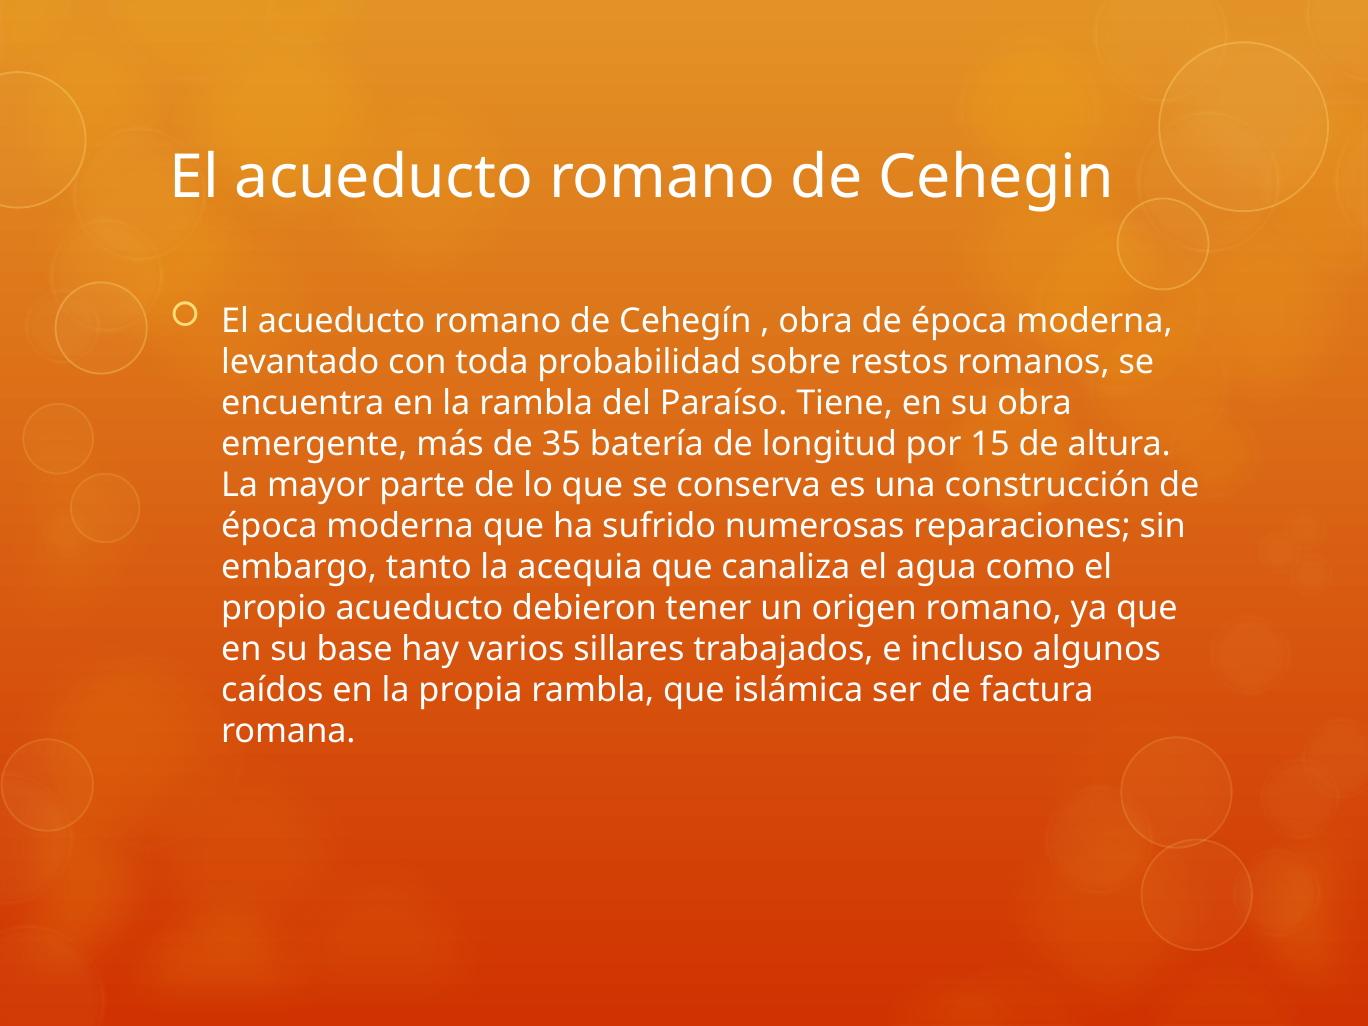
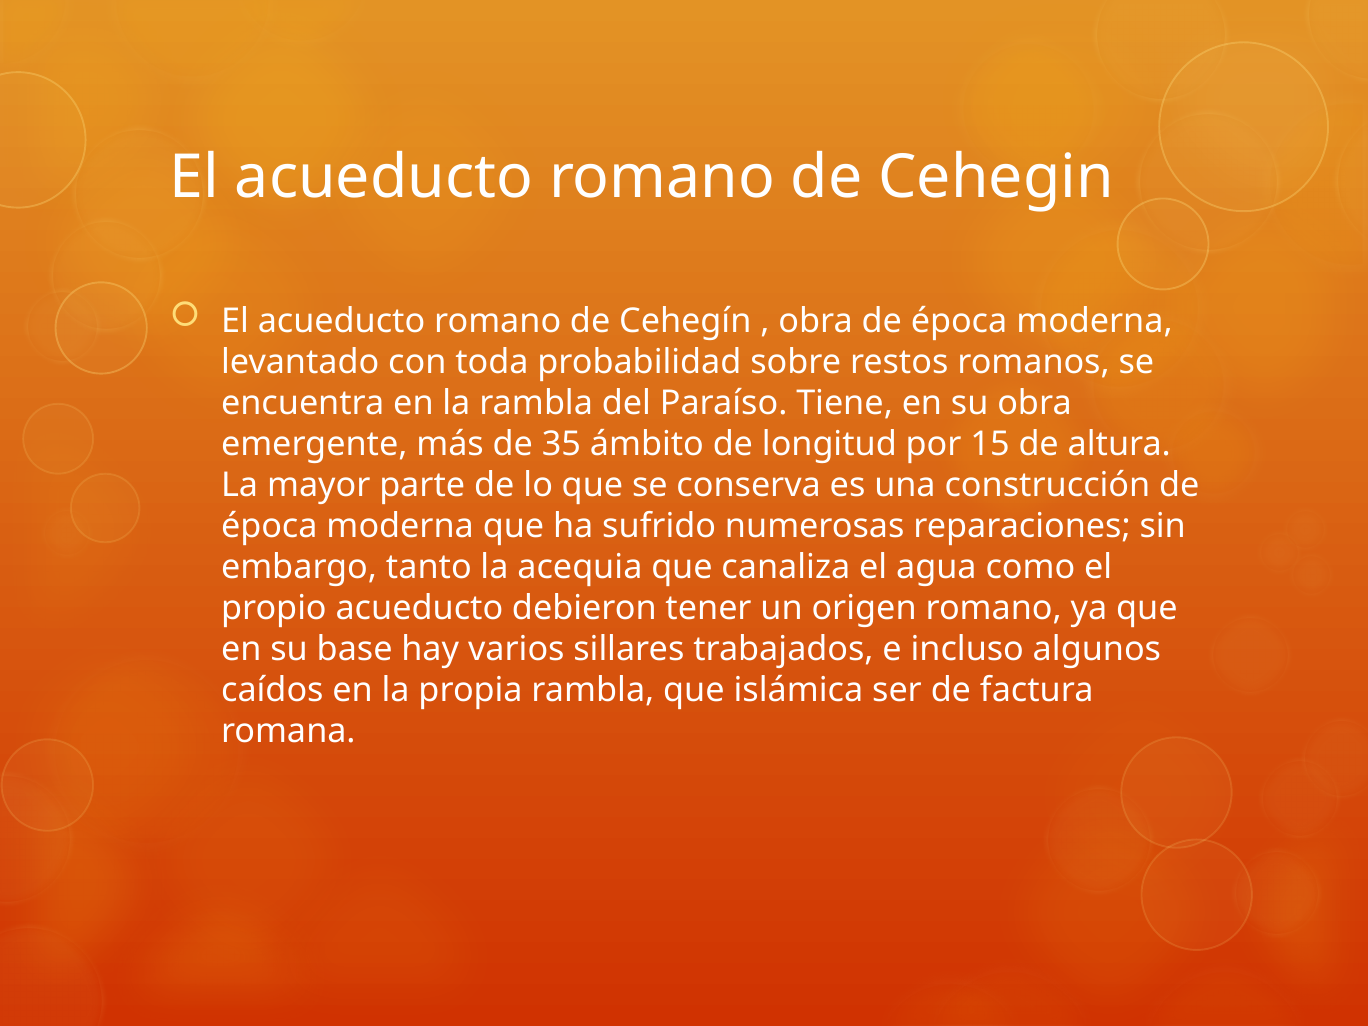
batería: batería -> ámbito (647, 444)
